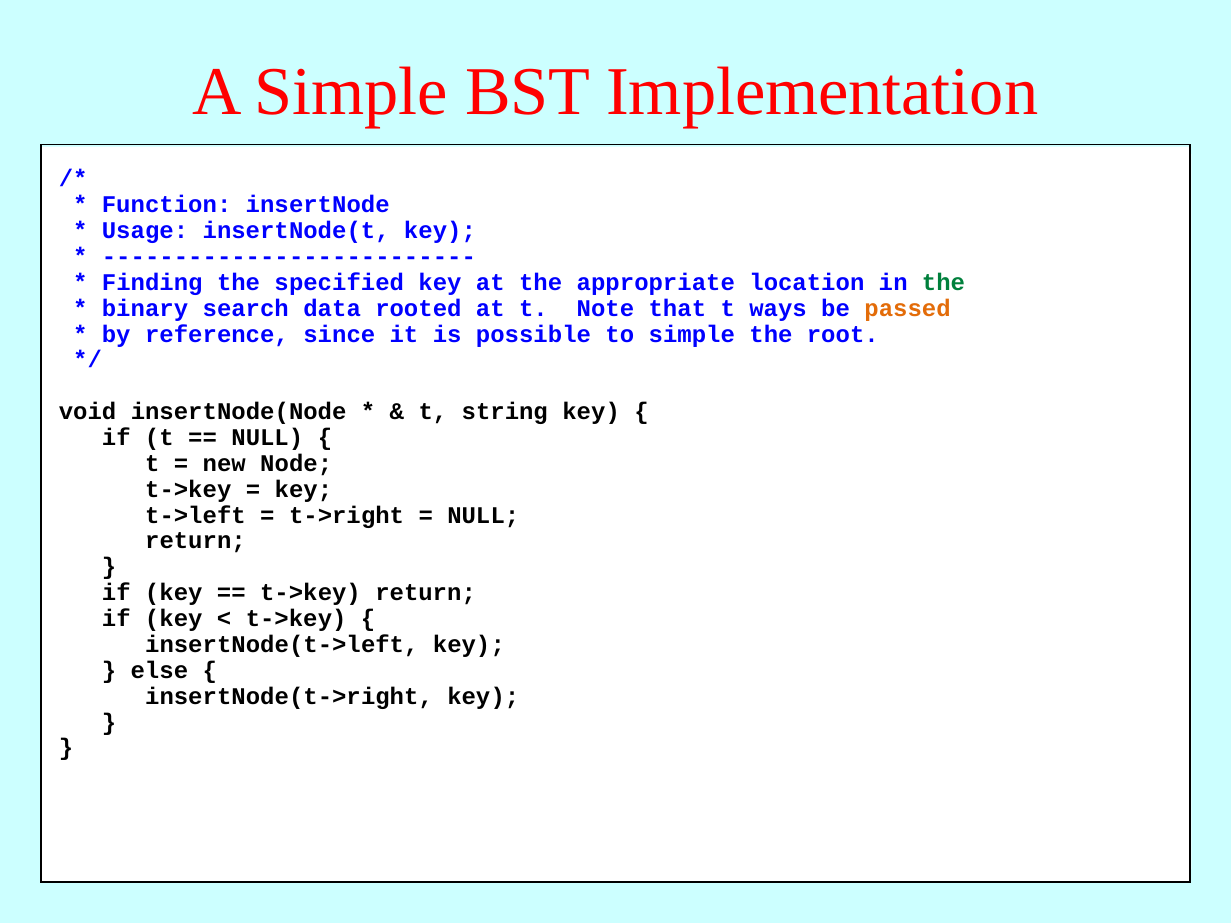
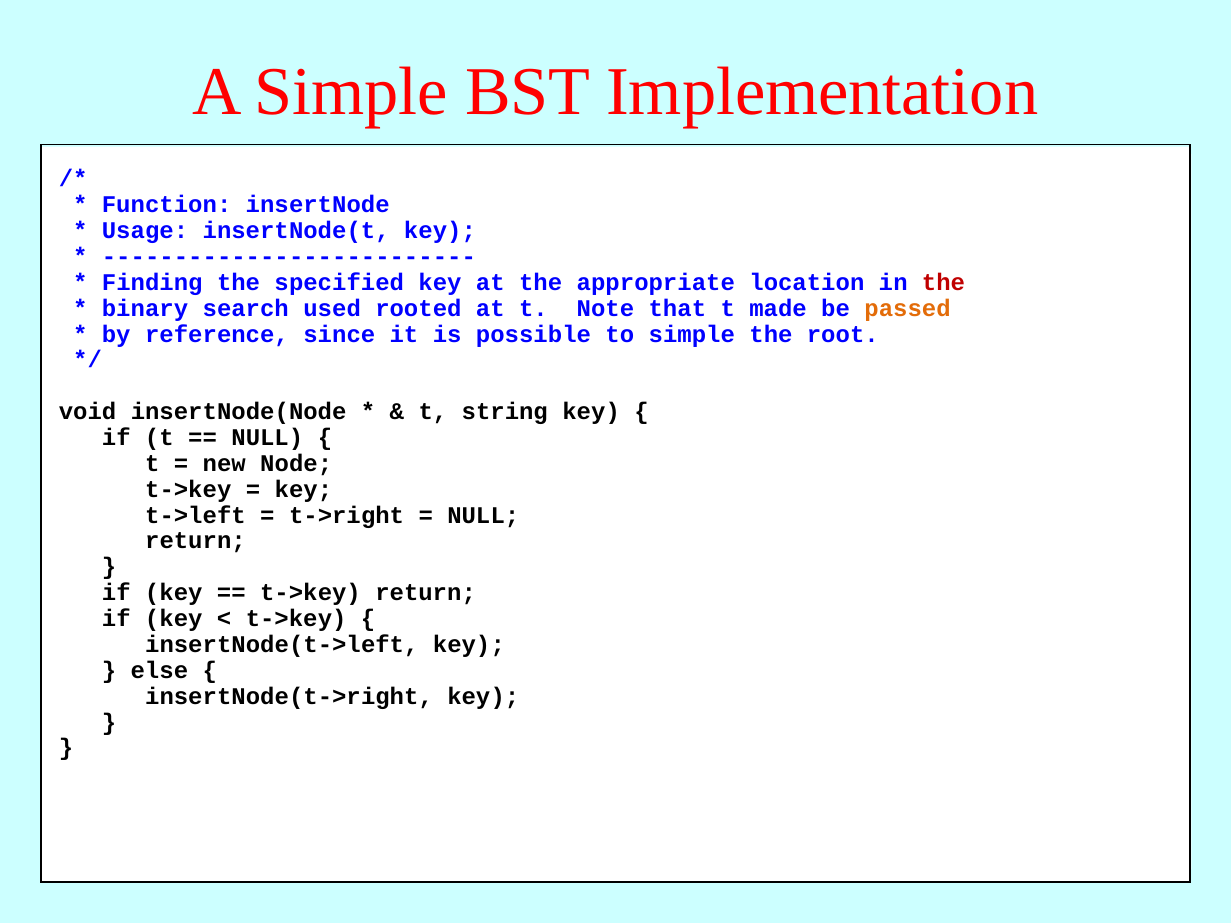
the colour: green -> red (944, 282)
data: data -> used (332, 308)
ways: ways -> made (778, 308)
